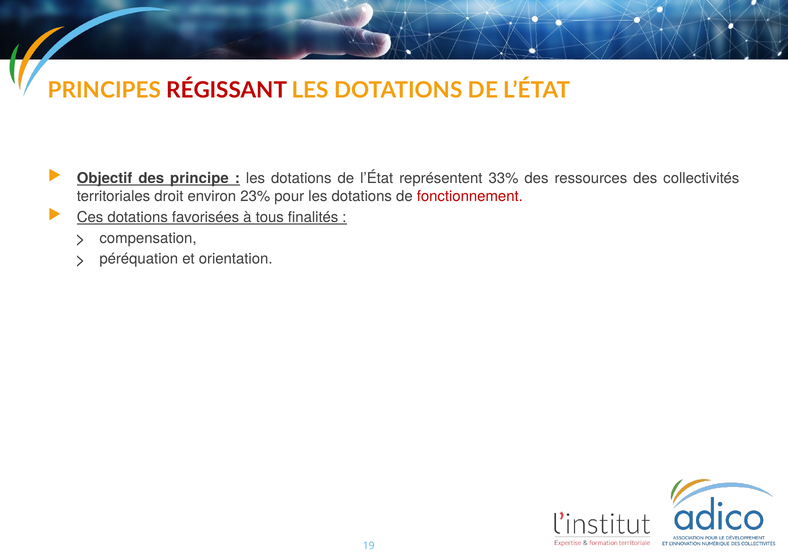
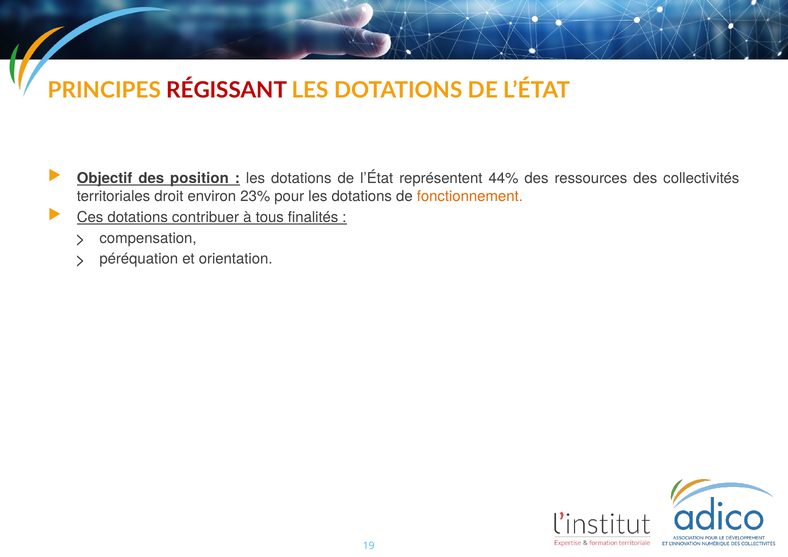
principe: principe -> position (199, 178)
33%: 33% -> 44% (503, 178)
fonctionnement colour: red -> orange (470, 196)
favorisées: favorisées -> contribuer (205, 217)
